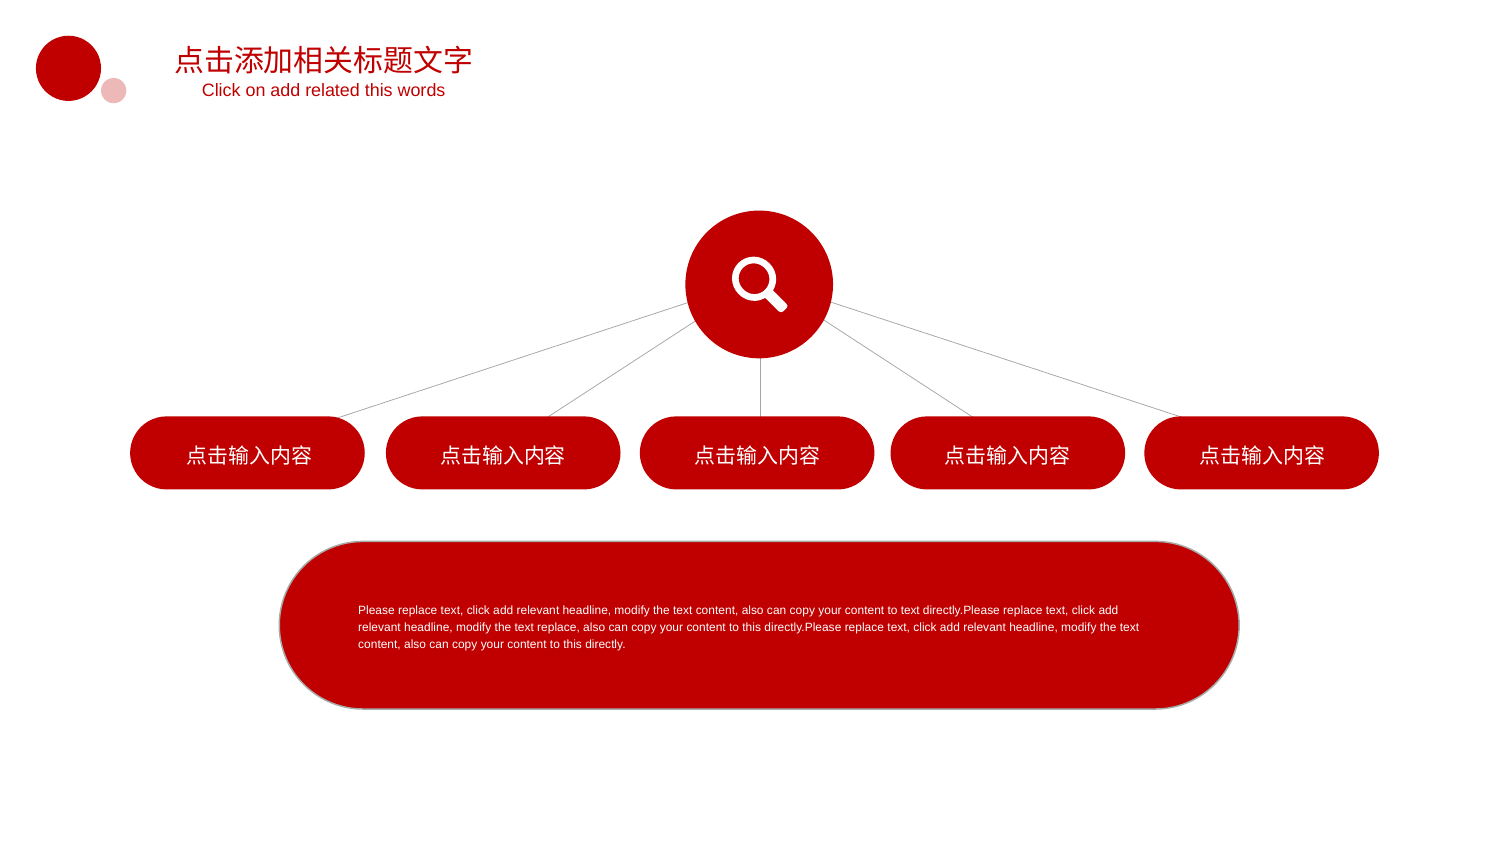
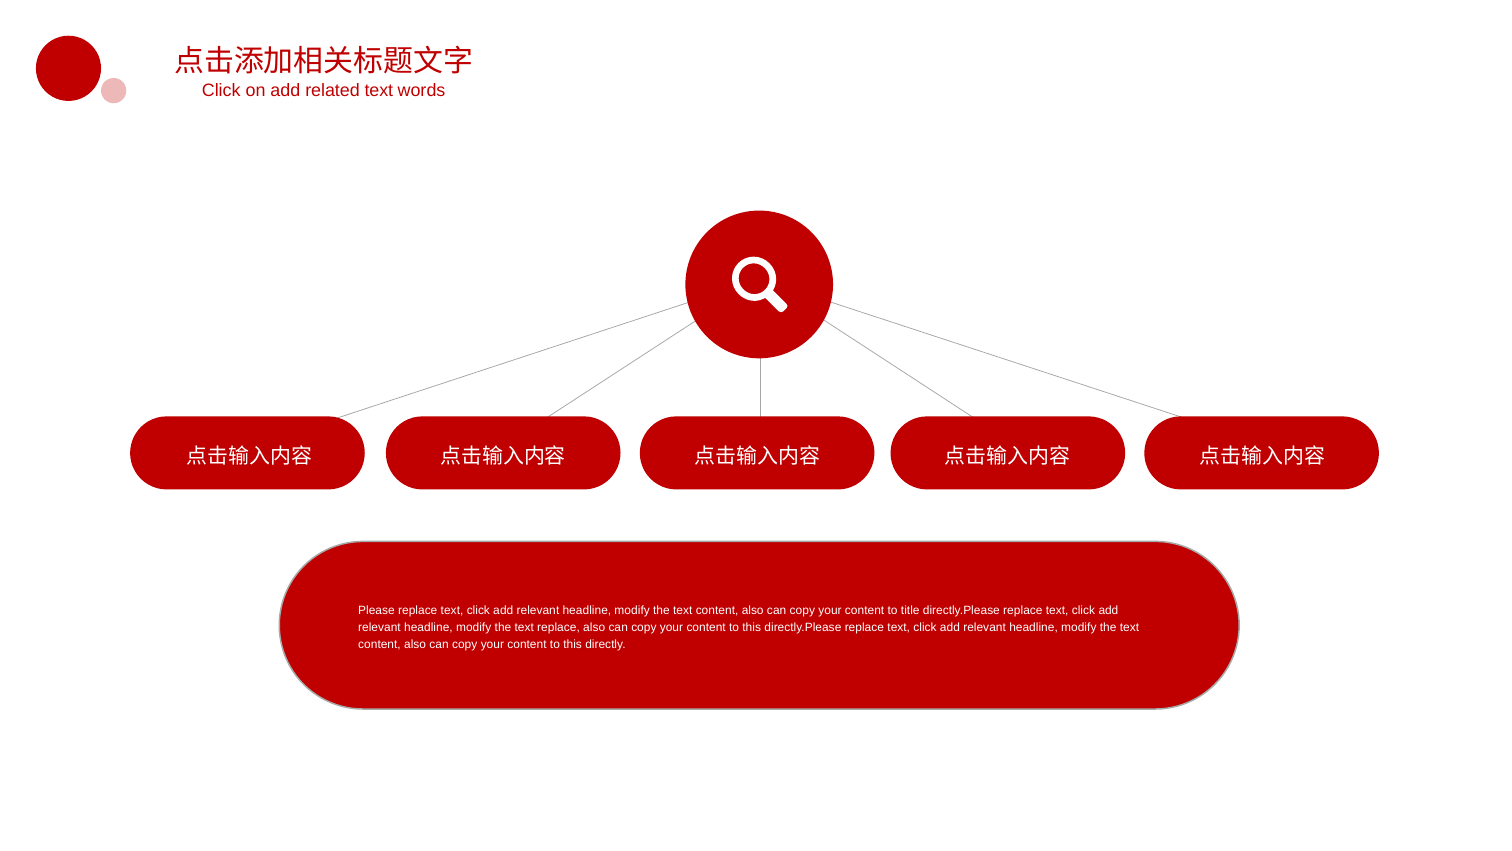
related this: this -> text (379, 91)
to text: text -> title (910, 610)
